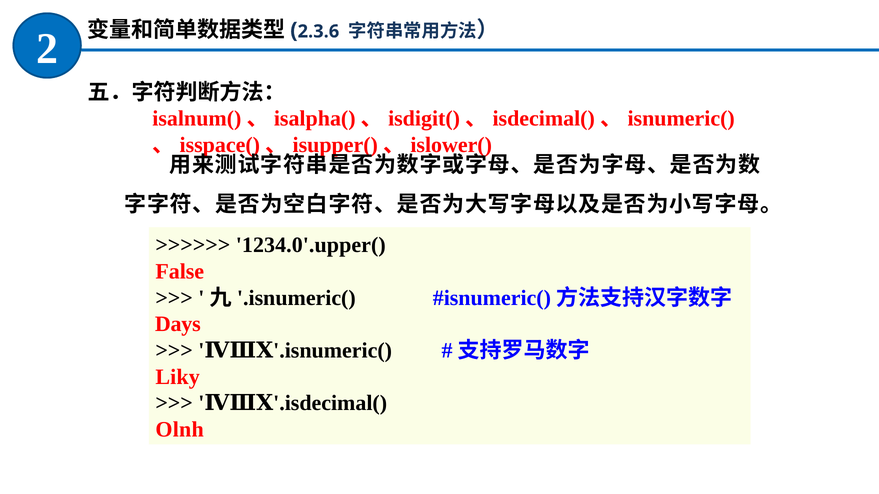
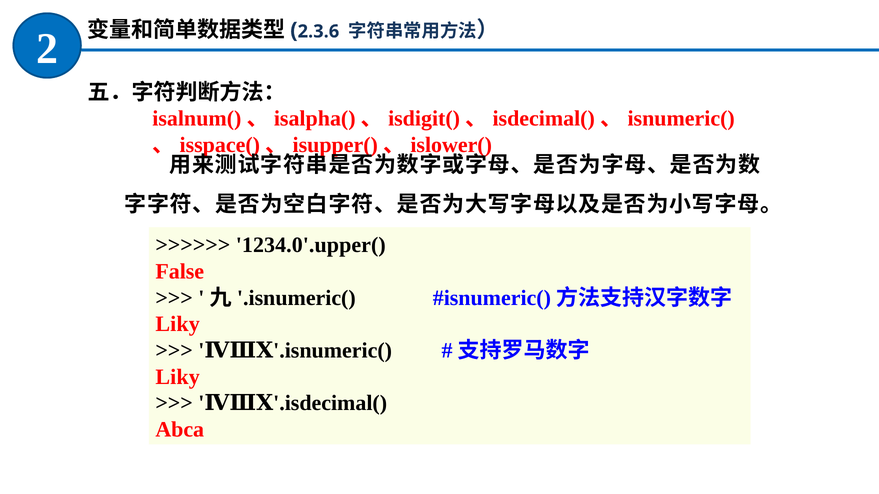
Days: Days -> Liky (178, 324)
Olnh: Olnh -> Abca (180, 430)
